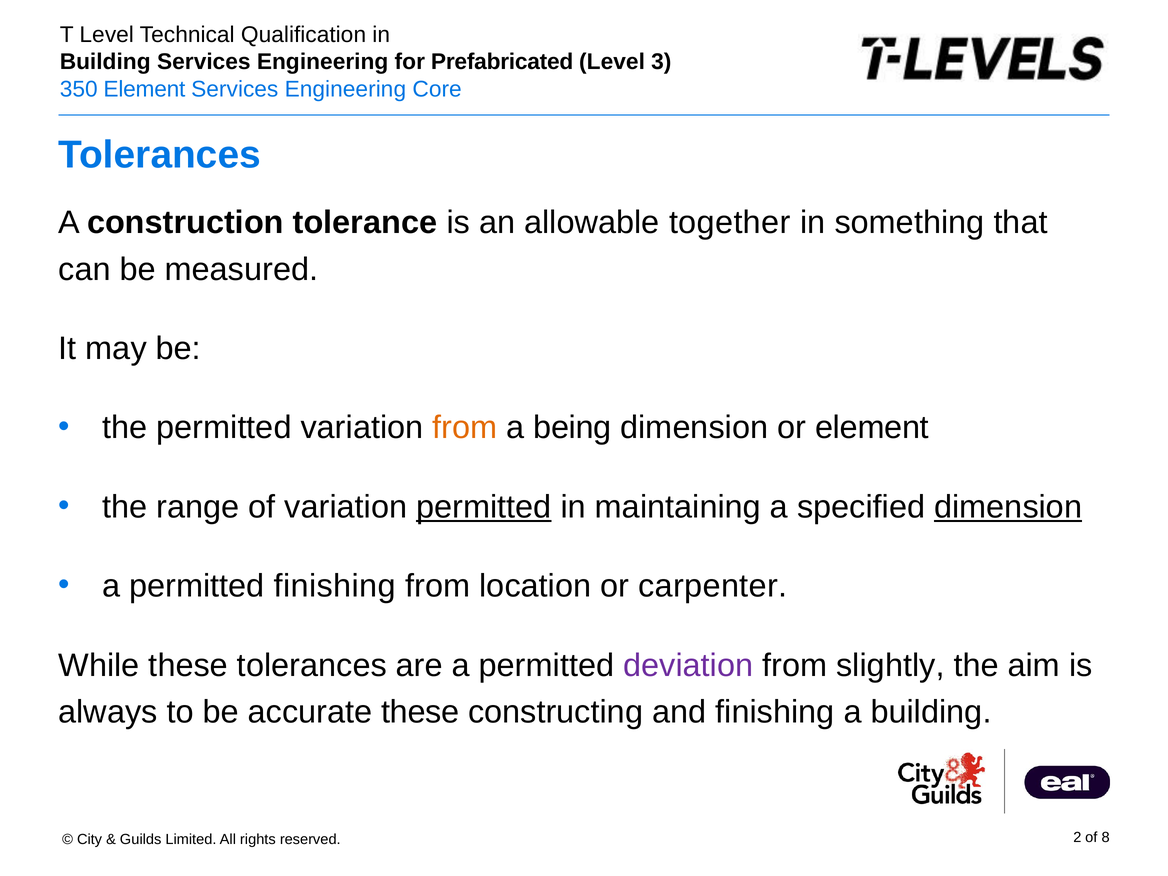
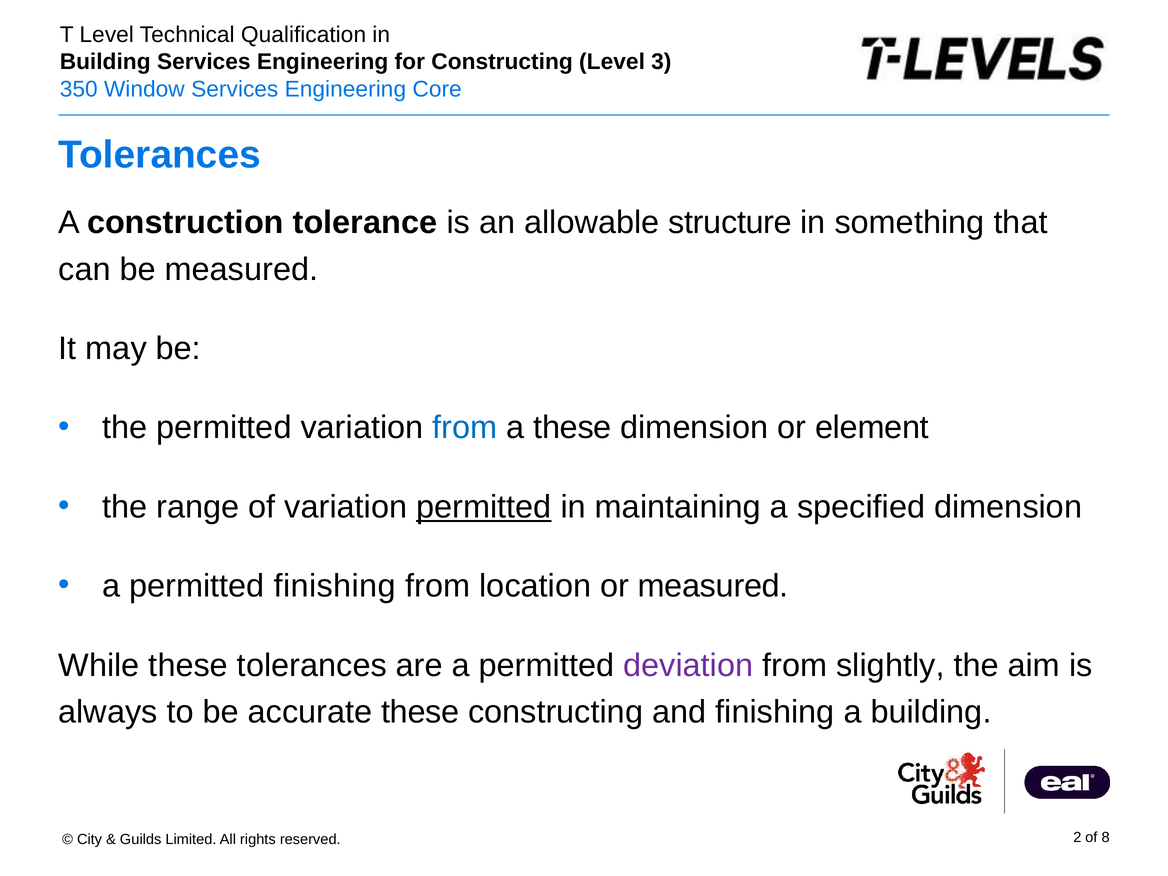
Prefabricated: Prefabricated -> Constructing (502, 62)
Element: Element -> Window (144, 89)
together: together -> structure (730, 223)
from colour: orange -> blue (465, 428)
a being: being -> these (572, 428)
dimension underline: present -> none (1008, 507)
or carpenter: carpenter -> measured (713, 586)
